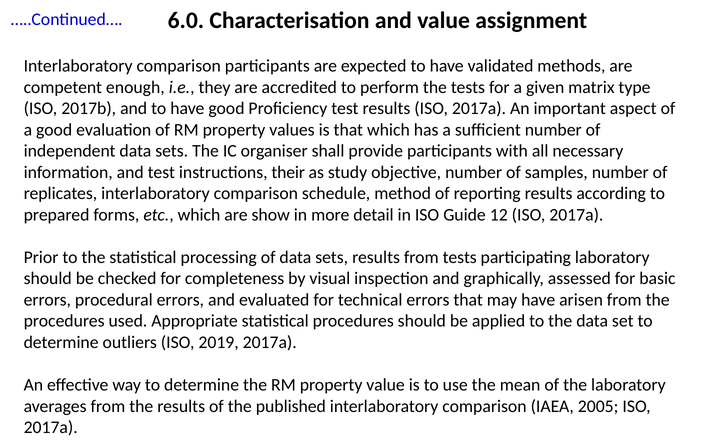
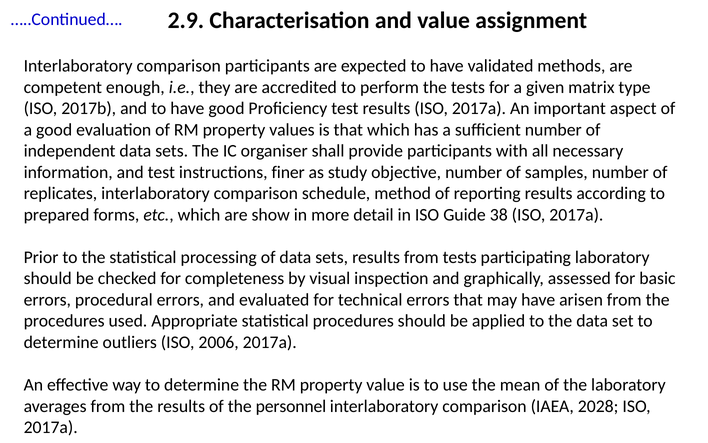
6.0: 6.0 -> 2.9 (186, 20)
their: their -> finer (288, 172)
12: 12 -> 38 (499, 215)
2019: 2019 -> 2006 (219, 342)
published: published -> personnel (291, 406)
2005: 2005 -> 2028 (598, 406)
